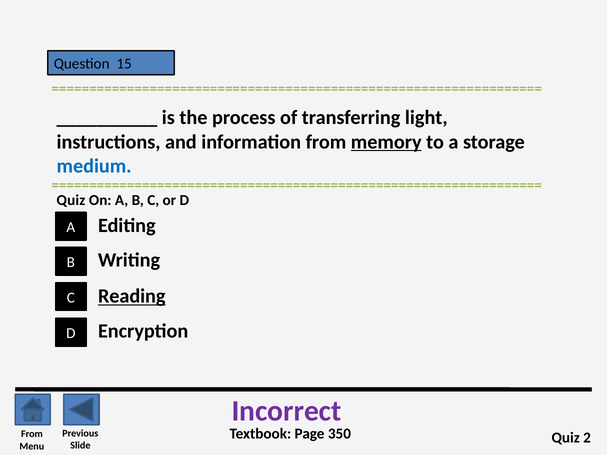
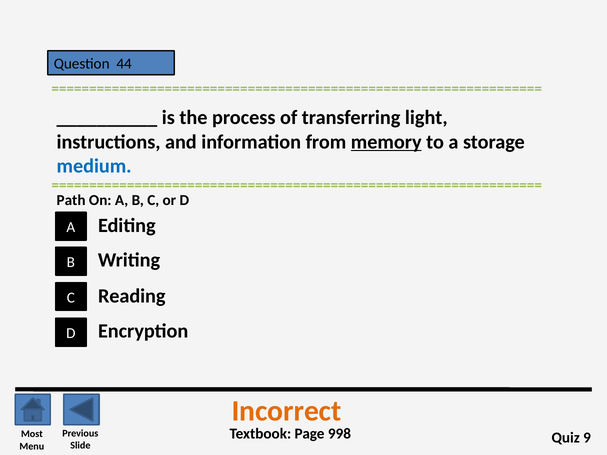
15: 15 -> 44 (124, 64)
Quiz: Quiz -> Path (71, 200)
Reading underline: present -> none (132, 296)
Incorrect colour: purple -> orange (287, 411)
350: 350 -> 998 (339, 434)
From: From -> Most (32, 434)
2: 2 -> 9 (587, 438)
